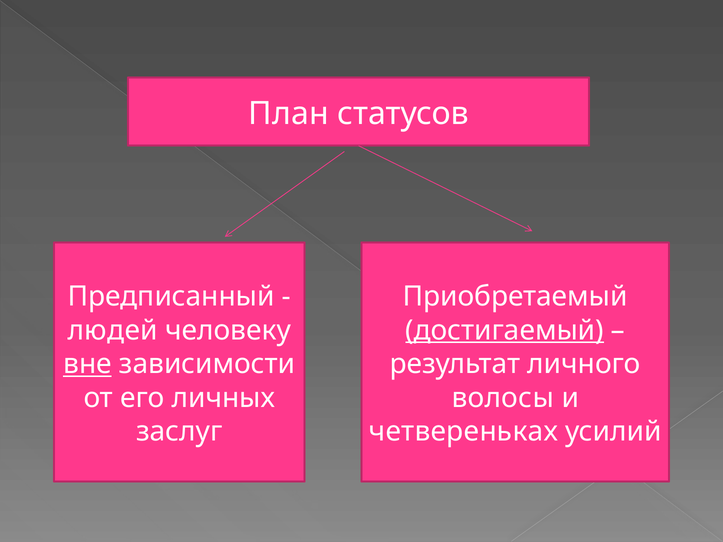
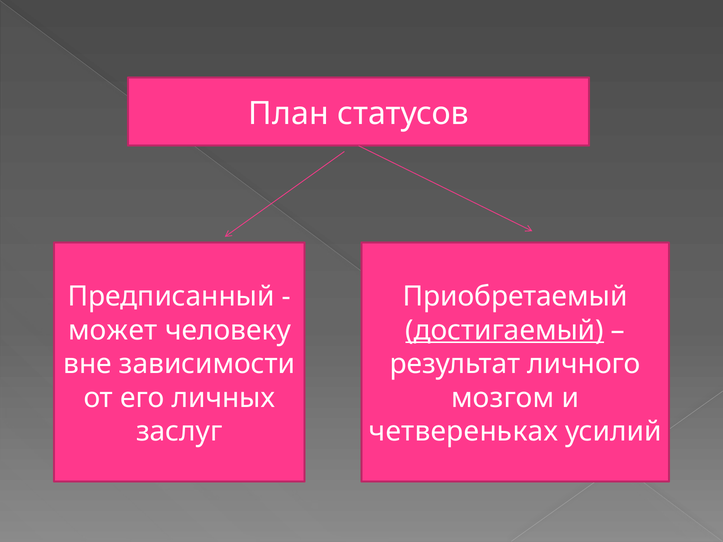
людей: людей -> может (113, 330)
вне underline: present -> none (87, 364)
волосы: волосы -> мозгом (503, 398)
